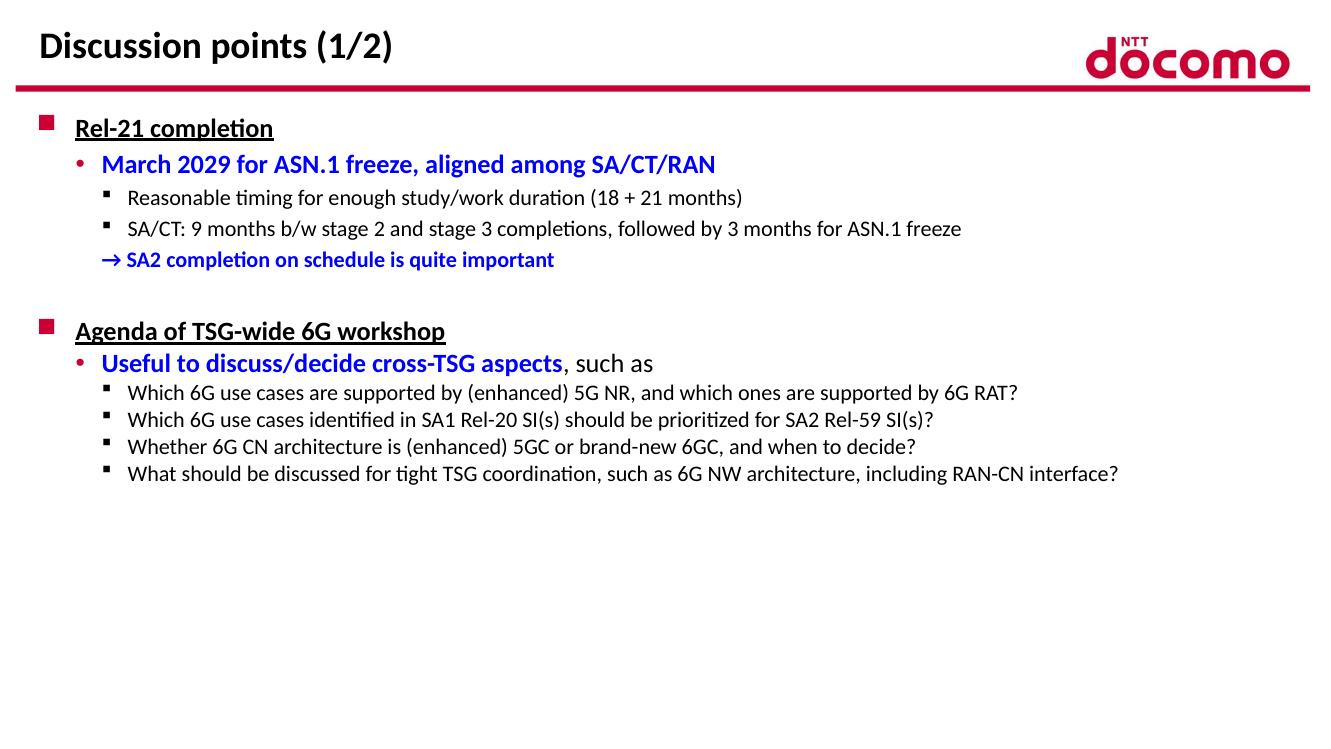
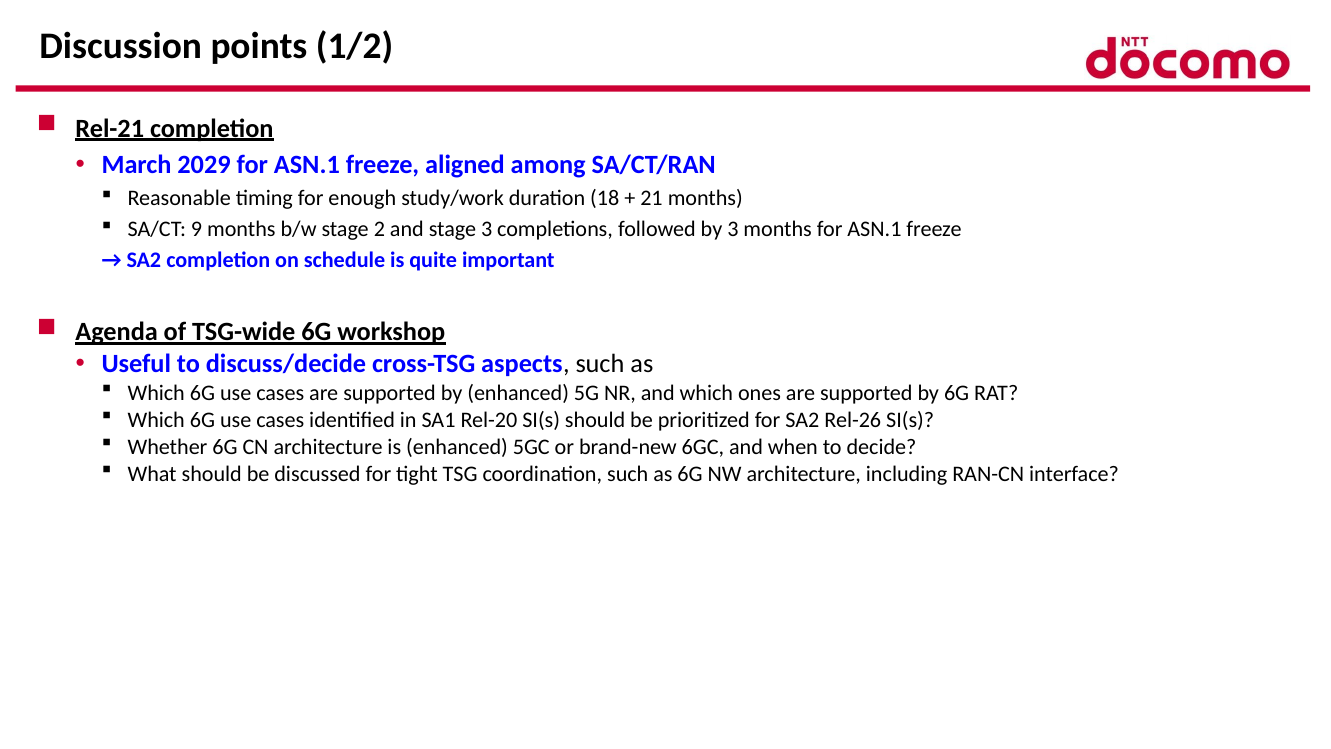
Rel-59: Rel-59 -> Rel-26 (853, 420)
